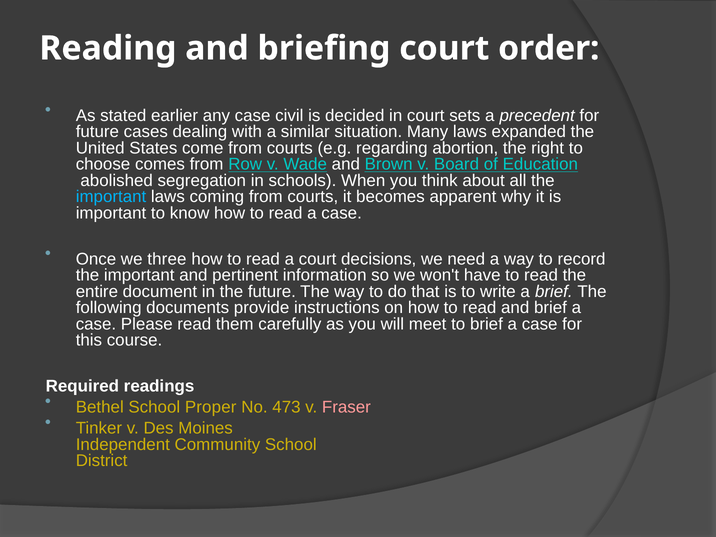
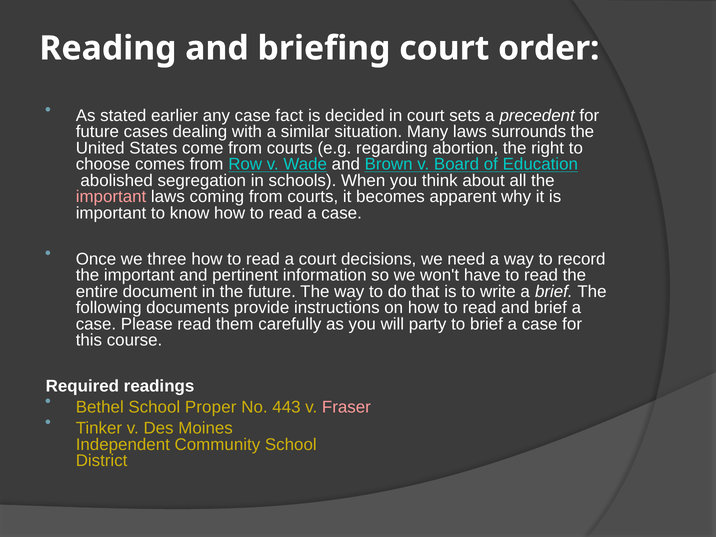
civil: civil -> fact (289, 116)
expanded: expanded -> surrounds (529, 132)
important colour: light blue -> pink (111, 197)
meet: meet -> party (428, 324)
473: 473 -> 443 (286, 407)
